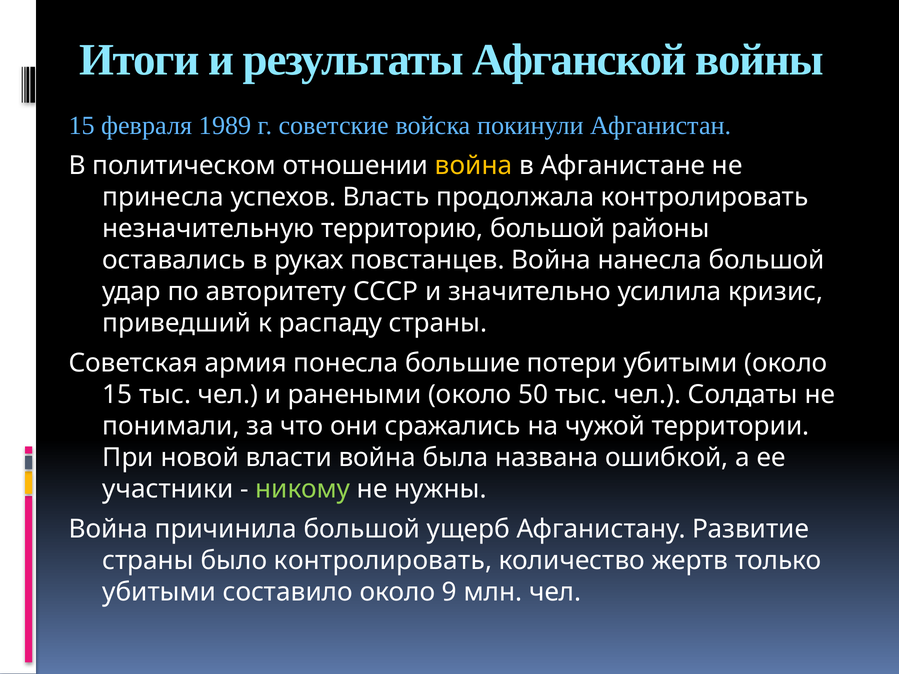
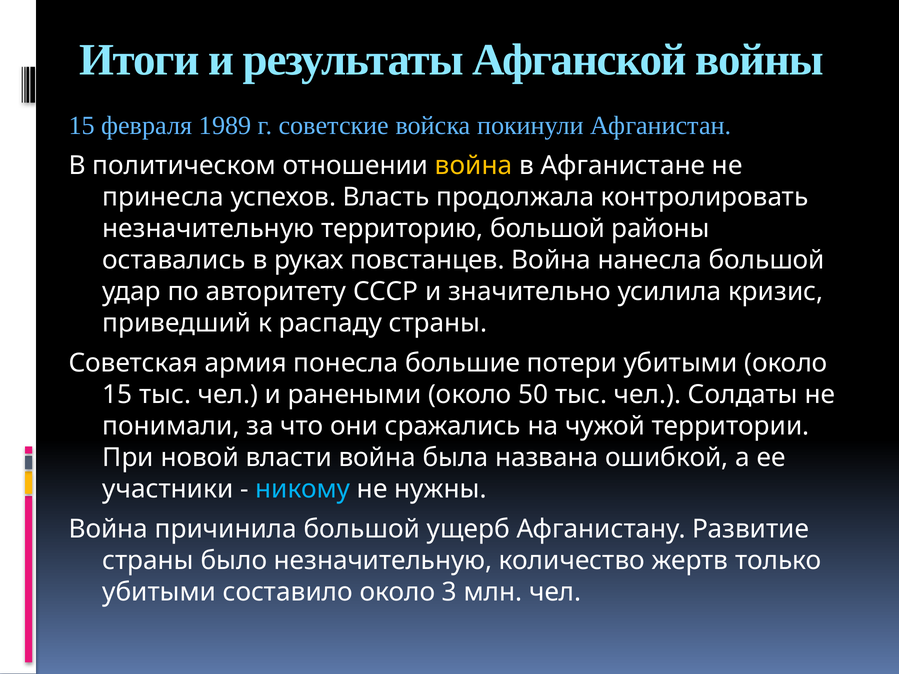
никому colour: light green -> light blue (303, 489)
было контролировать: контролировать -> незначительную (383, 561)
9: 9 -> 3 (449, 592)
